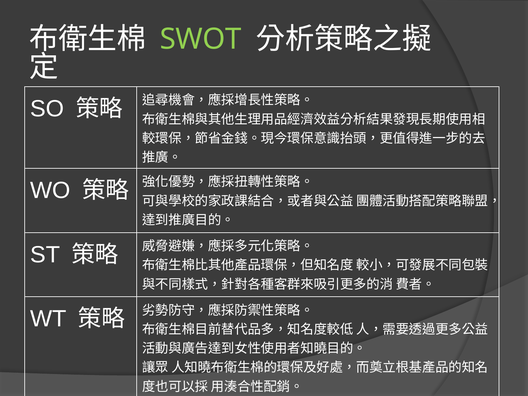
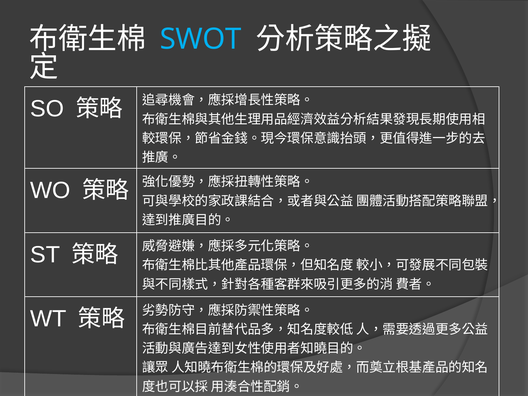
SWOT colour: light green -> light blue (201, 39)
